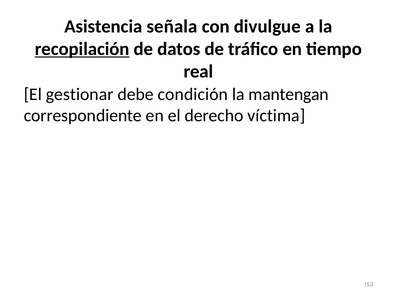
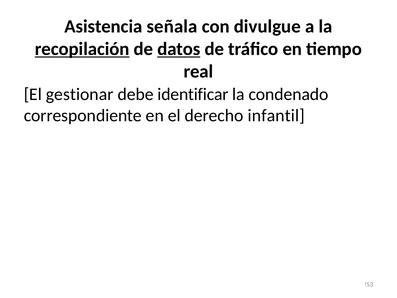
datos underline: none -> present (179, 49)
condición: condición -> identificar (193, 94)
mantengan: mantengan -> condenado (289, 94)
víctima: víctima -> infantil (276, 115)
